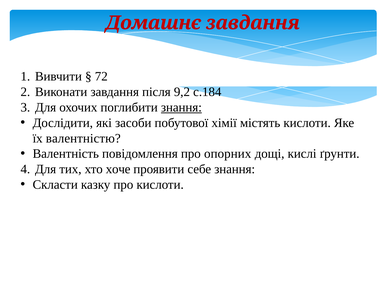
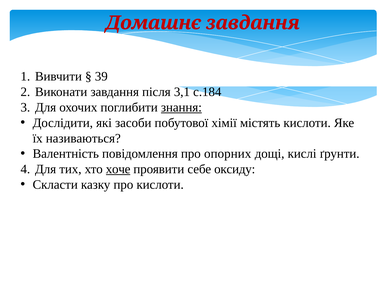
72: 72 -> 39 (101, 76)
9,2: 9,2 -> 3,1 (182, 92)
валентністю: валентністю -> називаються (83, 138)
хоче underline: none -> present (118, 169)
себе знання: знання -> оксиду (235, 169)
